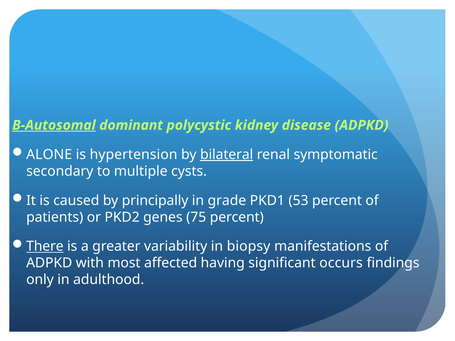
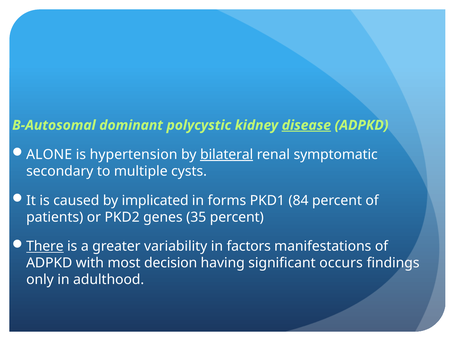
B-Autosomal underline: present -> none (54, 125)
disease underline: none -> present (306, 125)
principally: principally -> implicated (155, 201)
grade: grade -> forms (227, 201)
53: 53 -> 84 (298, 201)
75: 75 -> 35 (196, 217)
biopsy: biopsy -> factors (249, 247)
affected: affected -> decision (171, 263)
